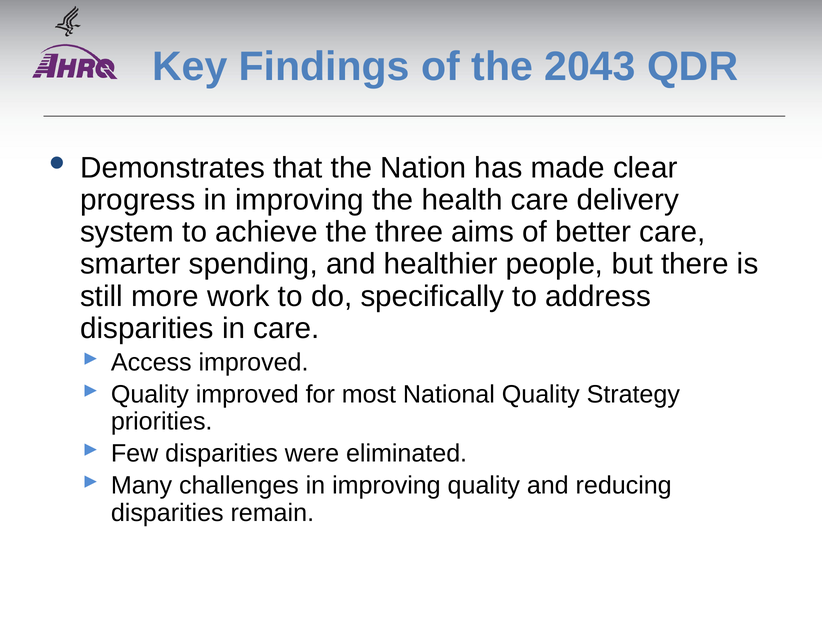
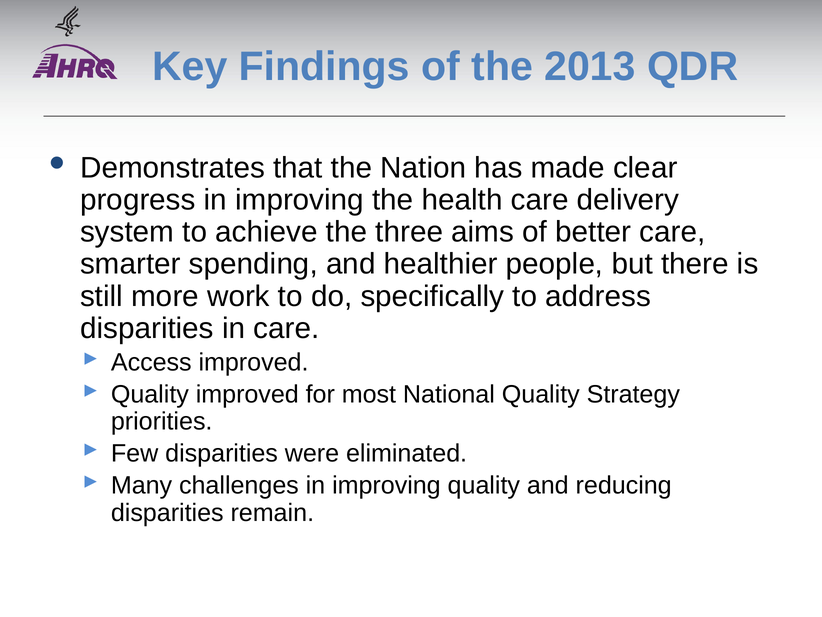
2043: 2043 -> 2013 (590, 67)
